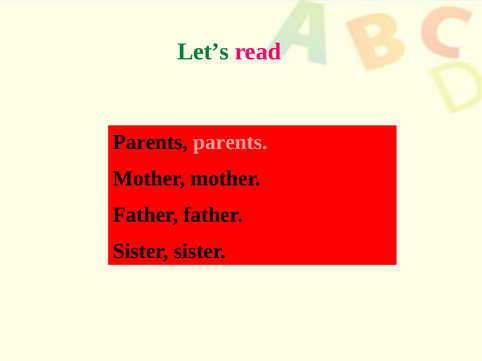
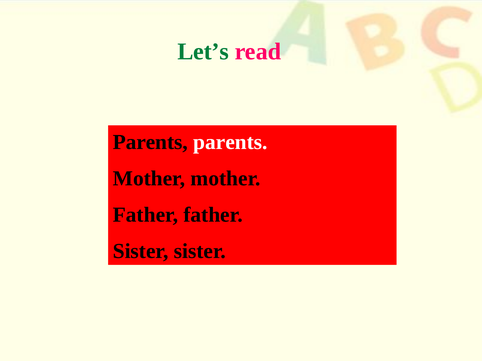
parents colour: pink -> white (230, 142)
